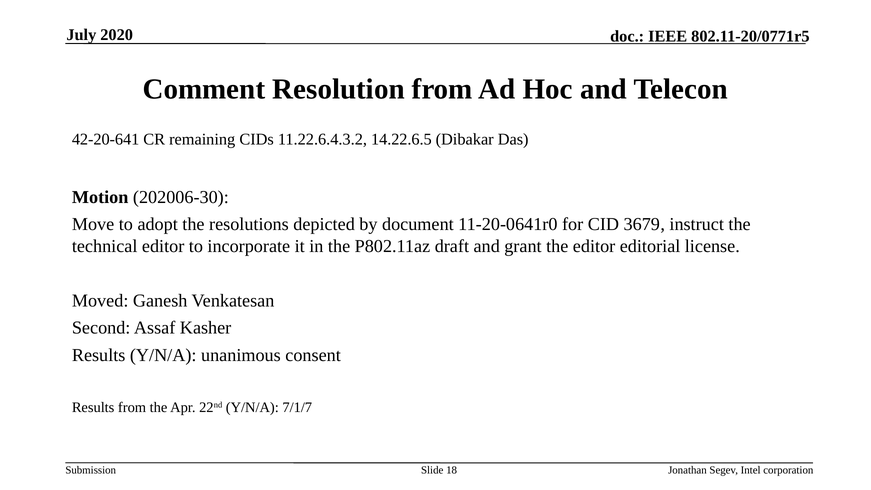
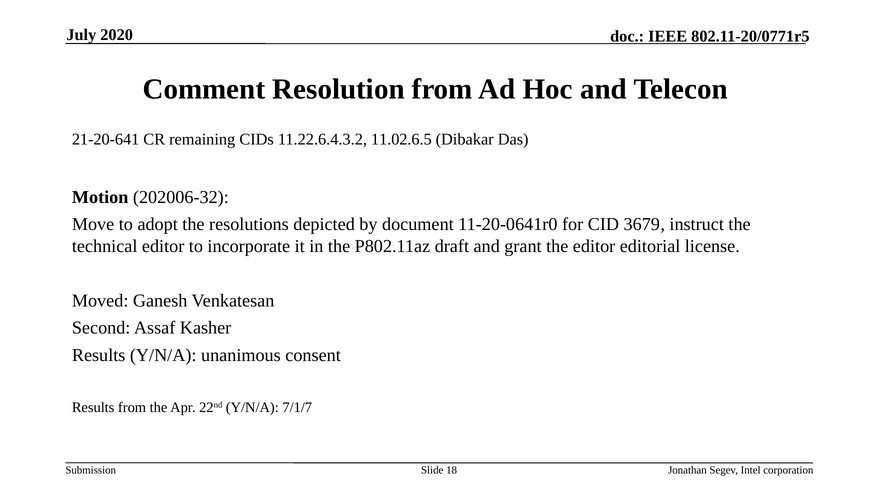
42-20-641: 42-20-641 -> 21-20-641 (106, 139)
14.22.6.5: 14.22.6.5 -> 11.02.6.5 (401, 139)
202006-30: 202006-30 -> 202006-32 (181, 197)
